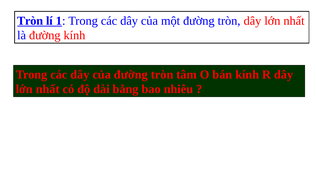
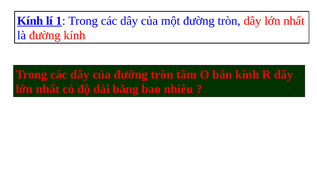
Tròn: Tròn -> Kính (30, 21)
